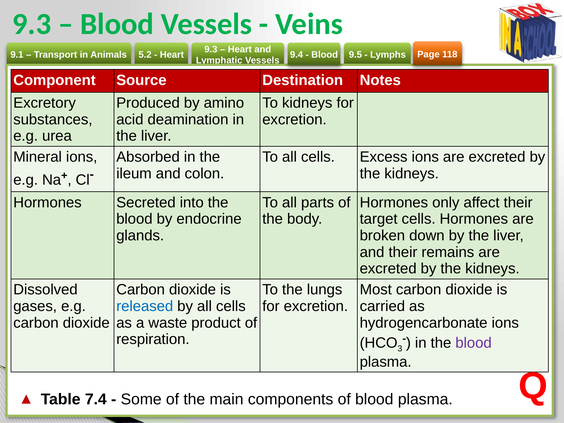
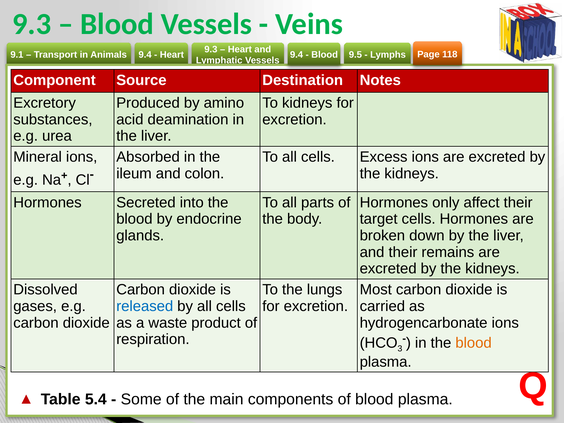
5.2: 5.2 -> 9.4 (145, 55)
blood colour: purple -> orange (474, 343)
7.4: 7.4 -> 5.4 (96, 399)
